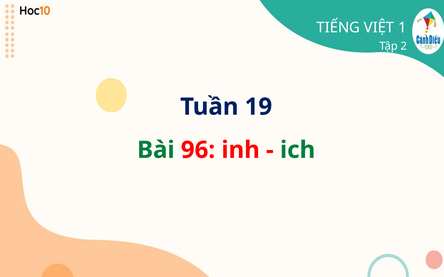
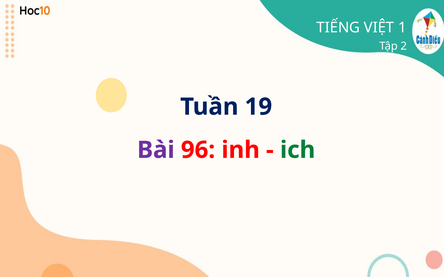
Bài colour: green -> purple (156, 150)
